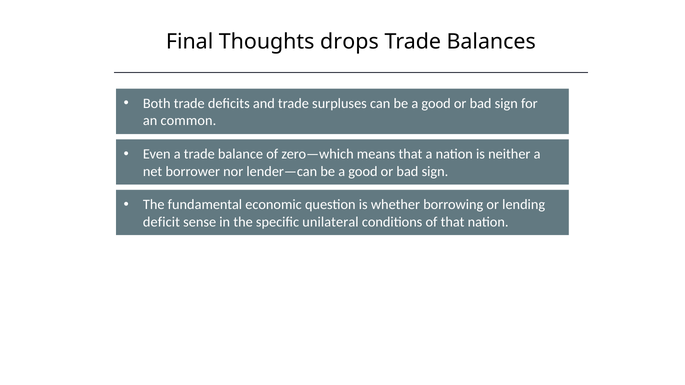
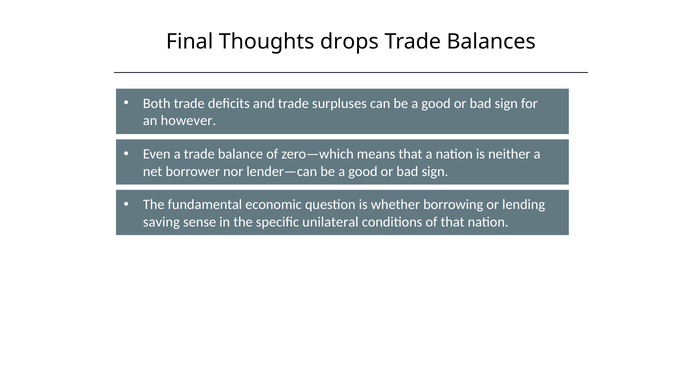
common: common -> however (188, 121)
deficit: deficit -> saving (161, 222)
